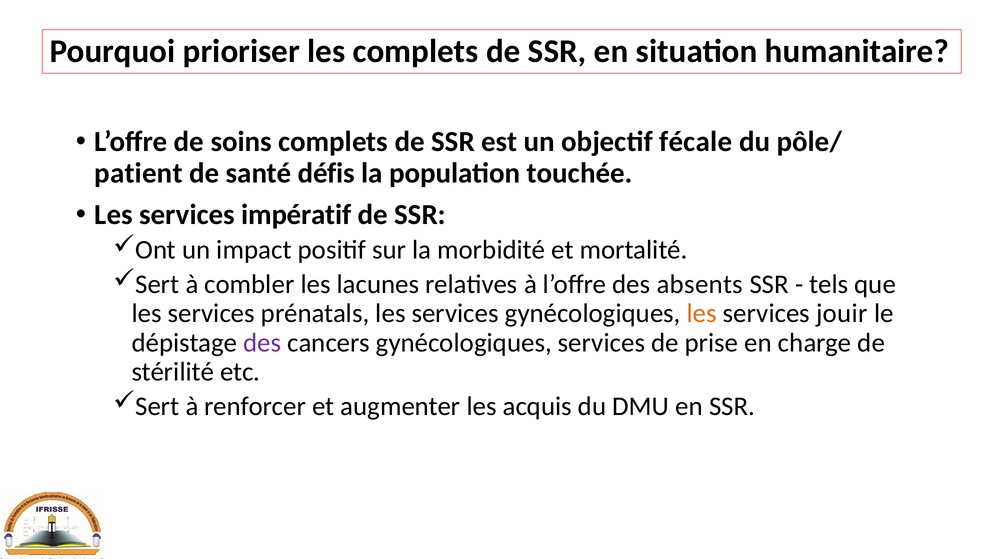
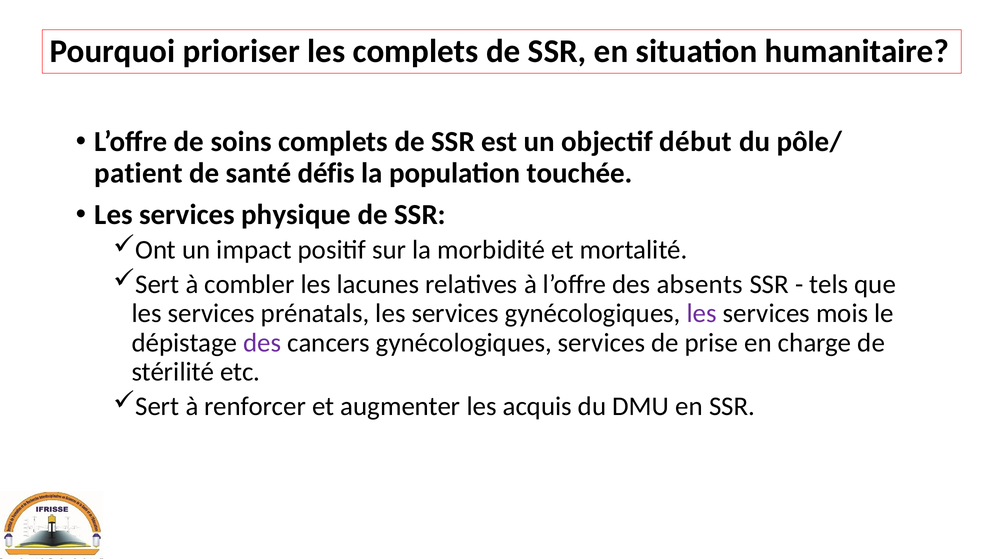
fécale: fécale -> début (696, 142)
impératif: impératif -> physique (296, 215)
les colour: orange -> purple (702, 314)
jouir: jouir -> mois (842, 314)
